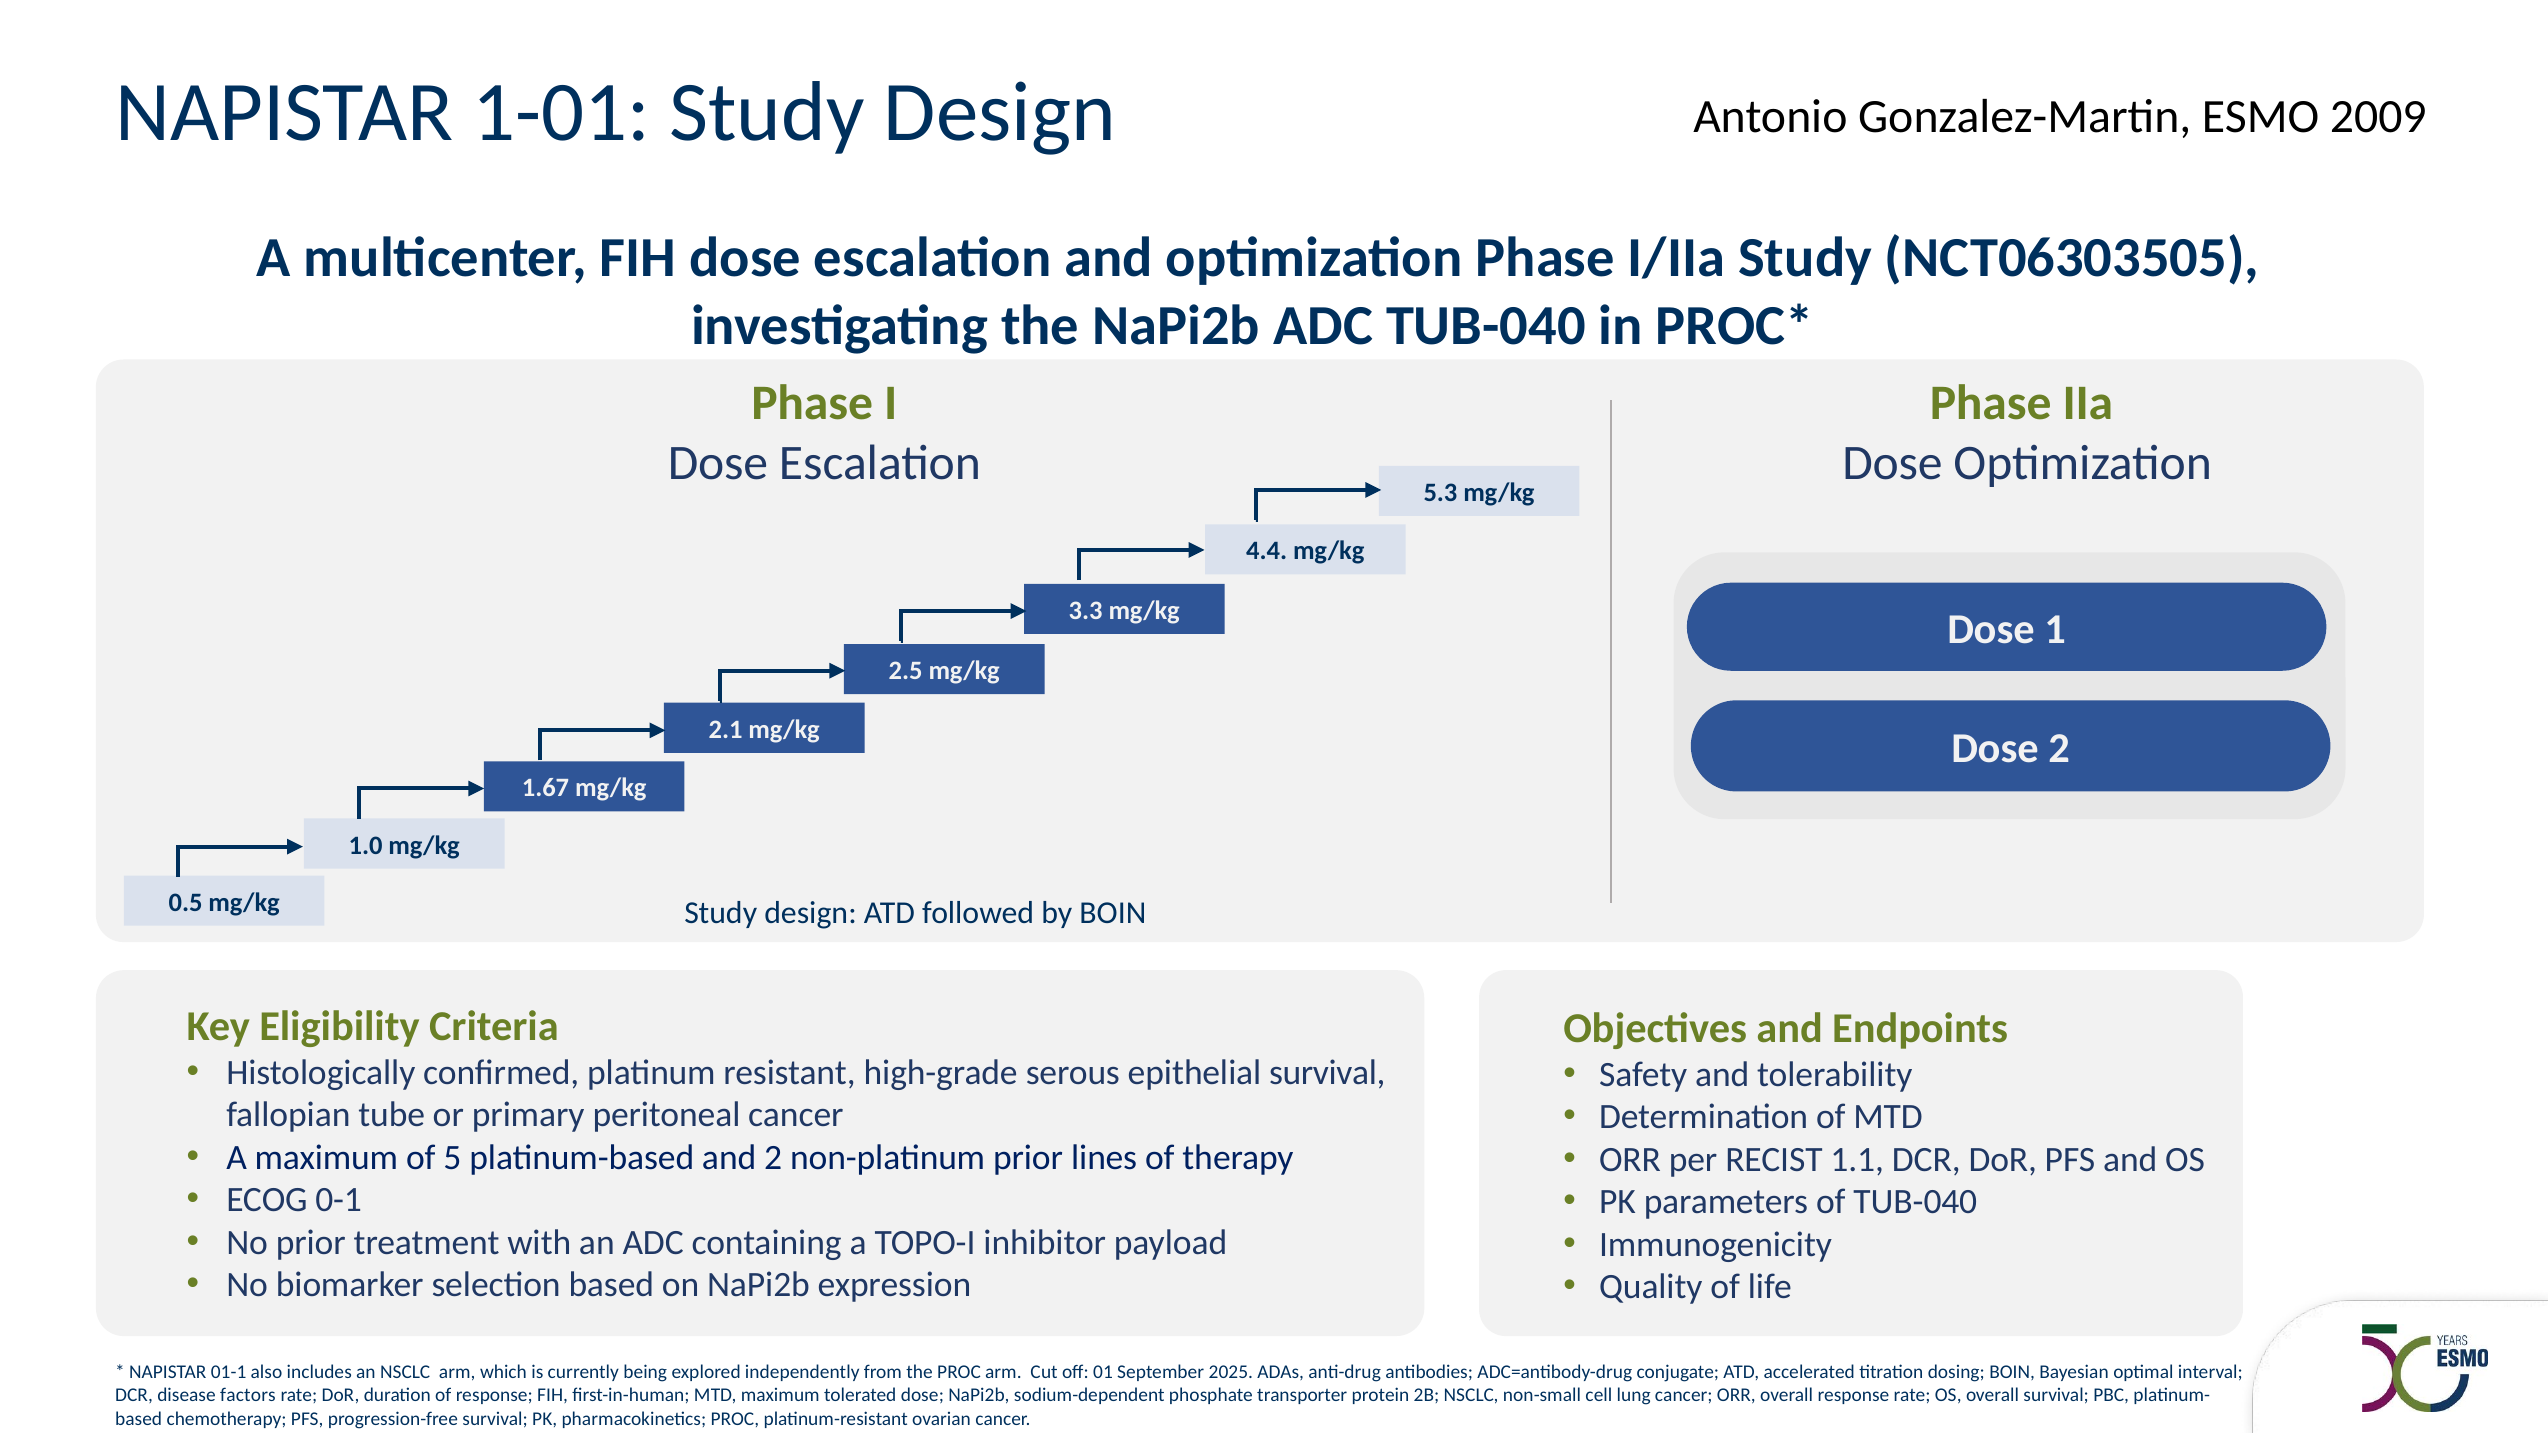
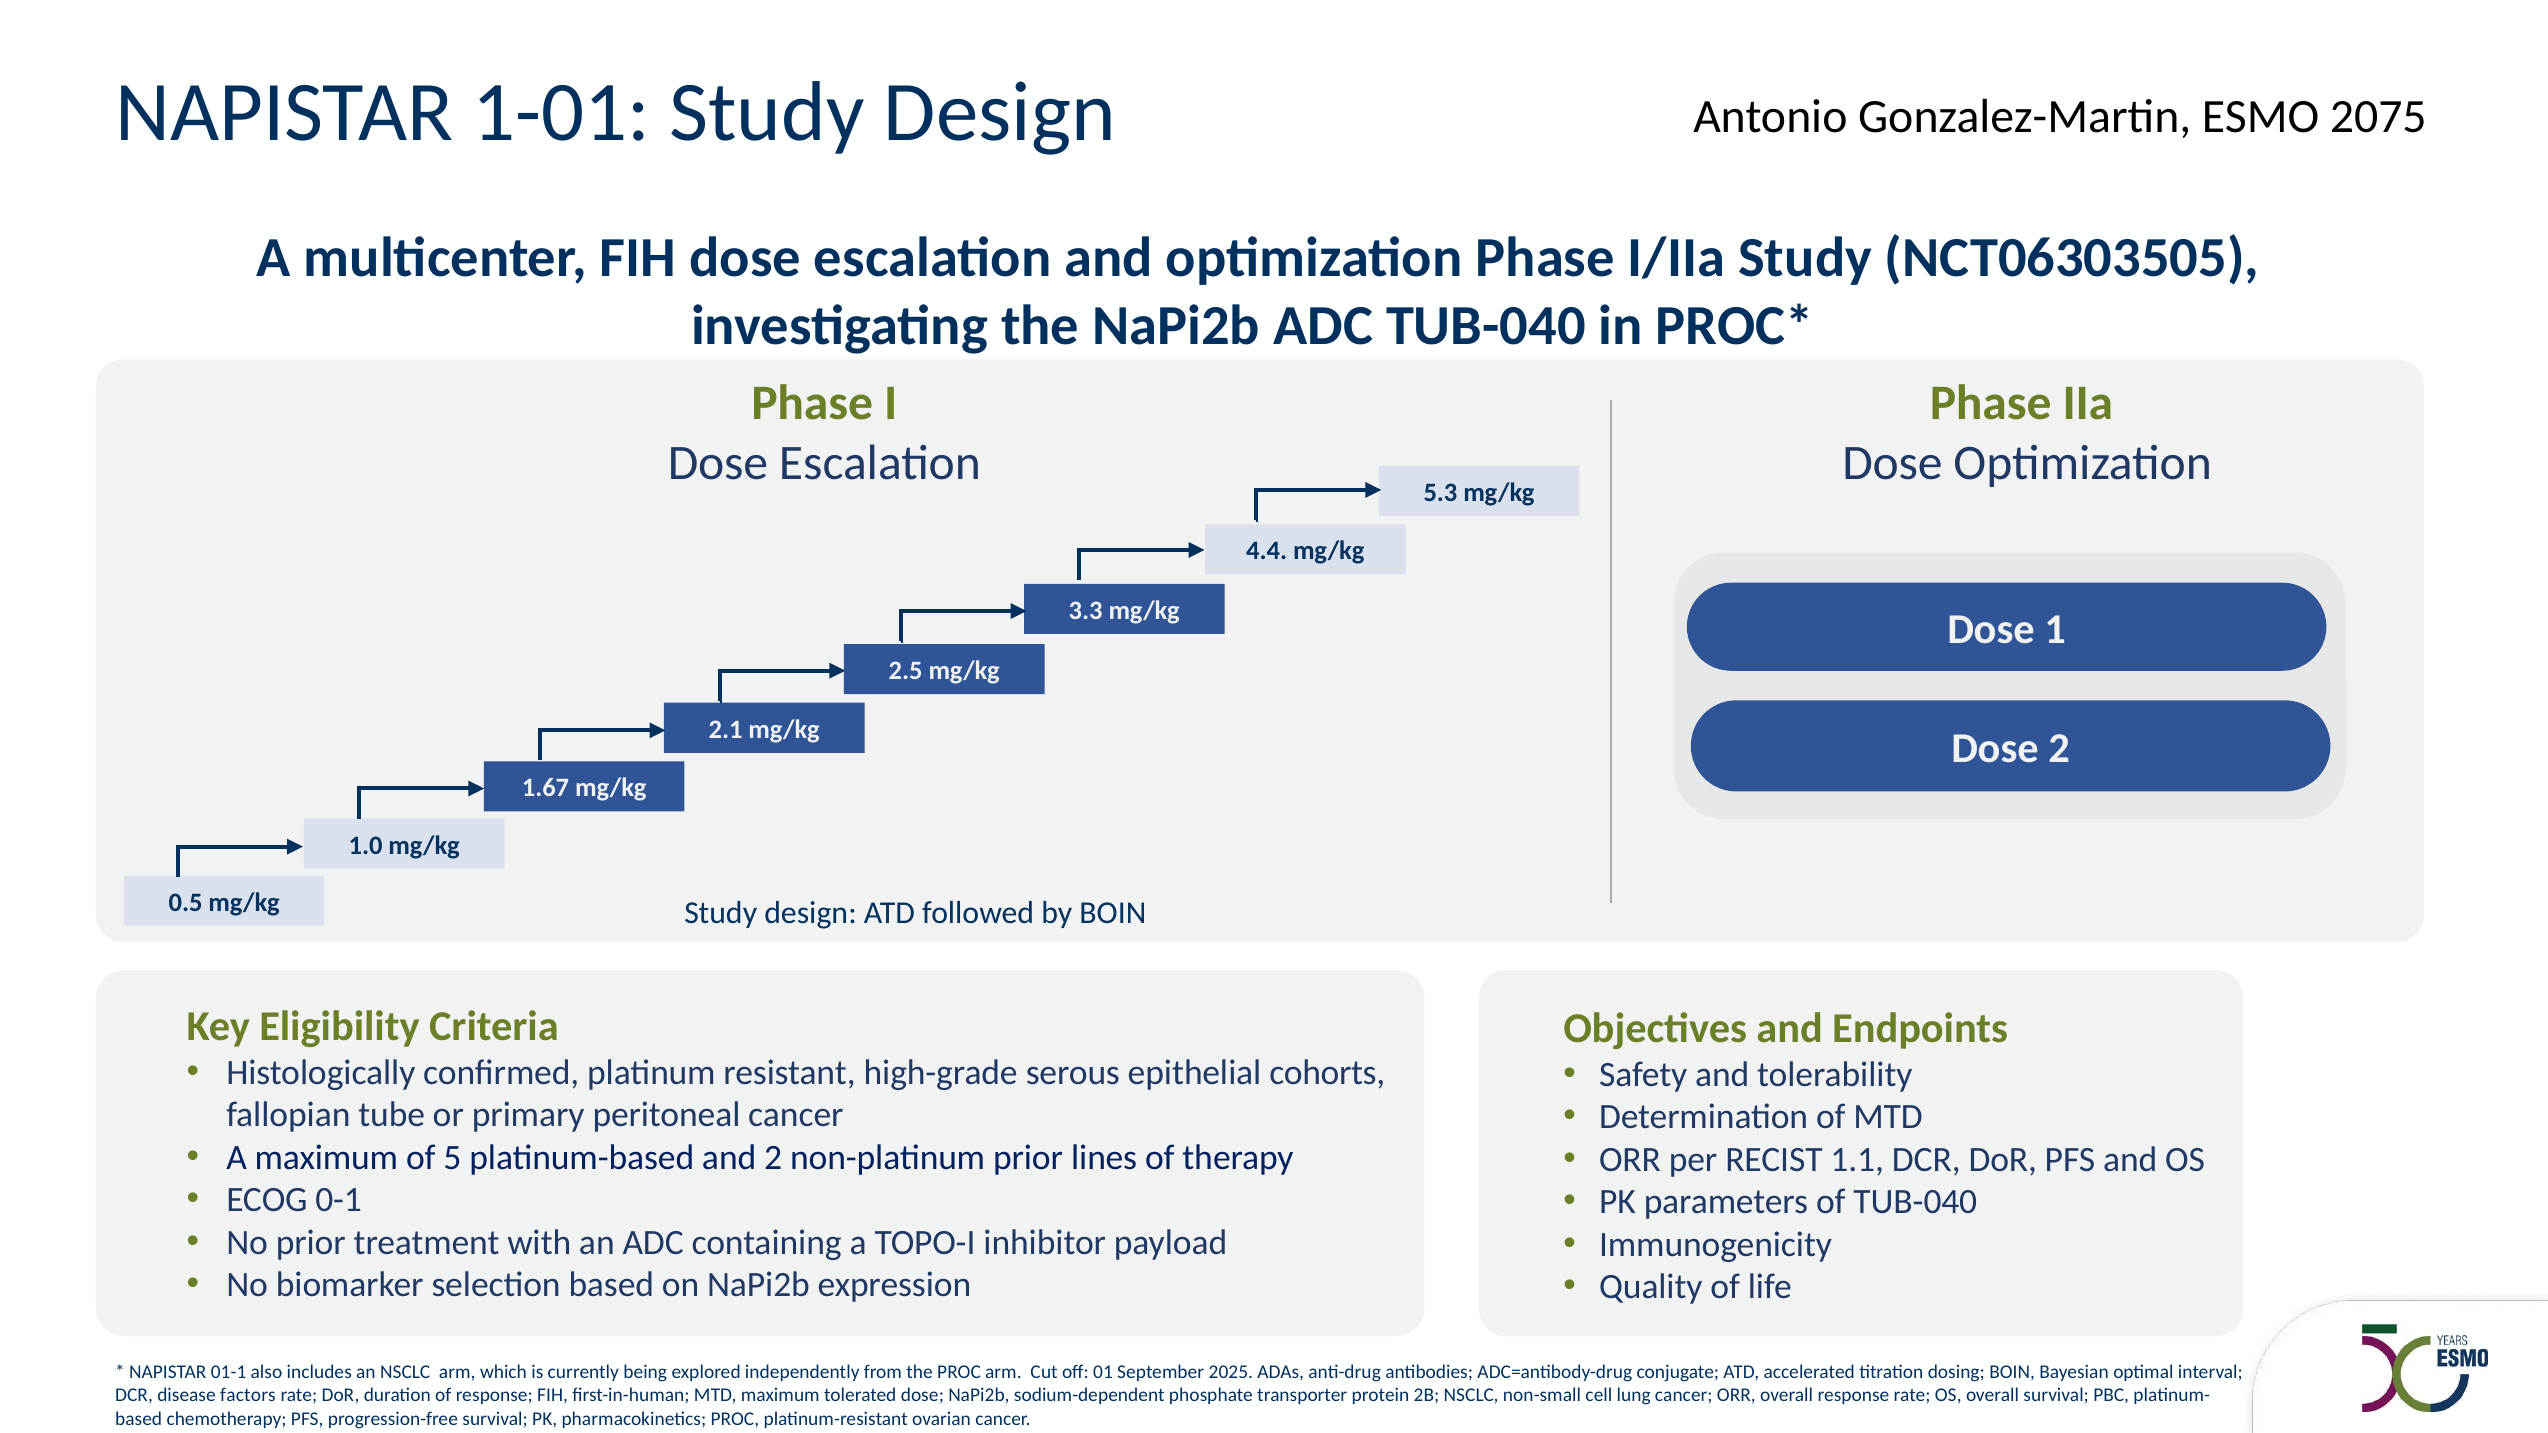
2009: 2009 -> 2075 (2378, 116)
epithelial survival: survival -> cohorts (1327, 1073)
